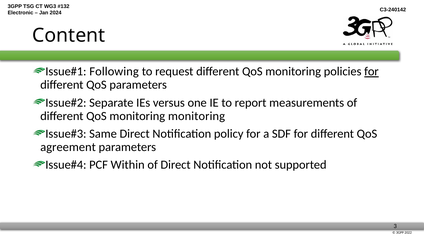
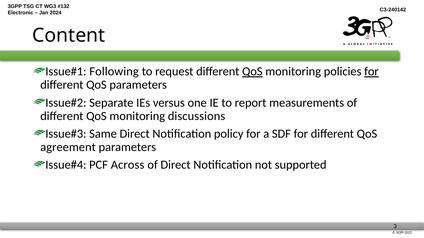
QoS underline: none -> present (252, 72)
monitoring monitoring: monitoring -> discussions (197, 116)
Within: Within -> Across (128, 165)
